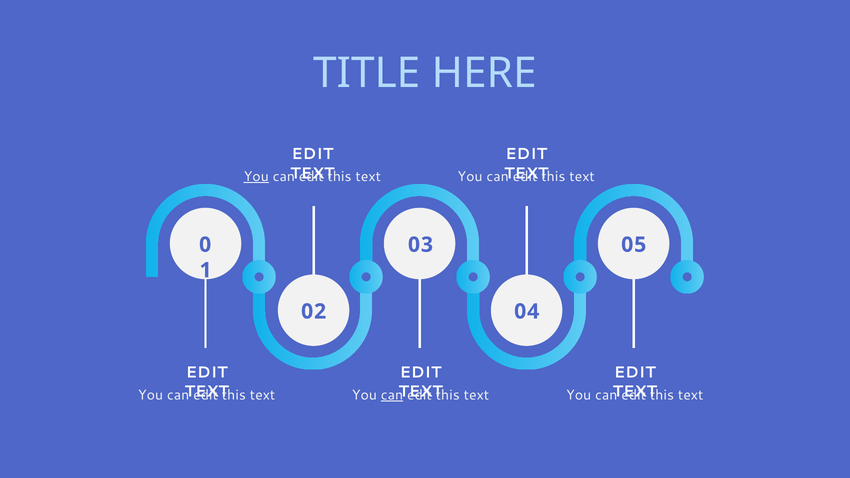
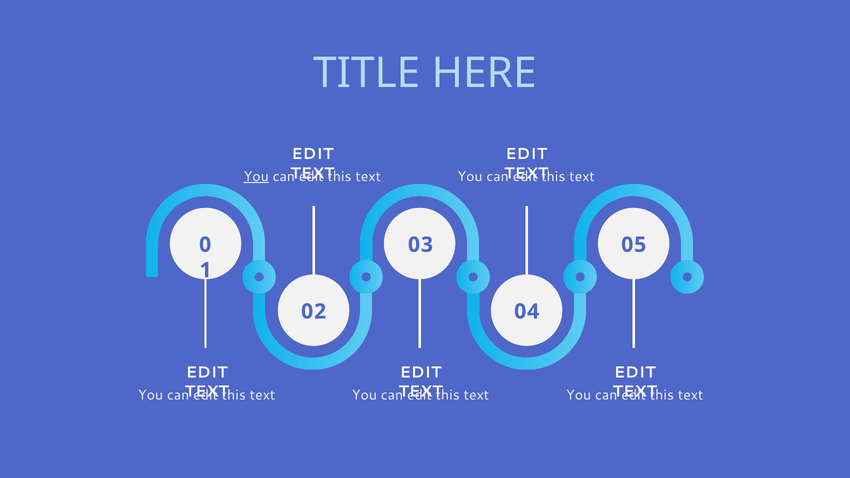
can underline: present -> none (392, 395)
